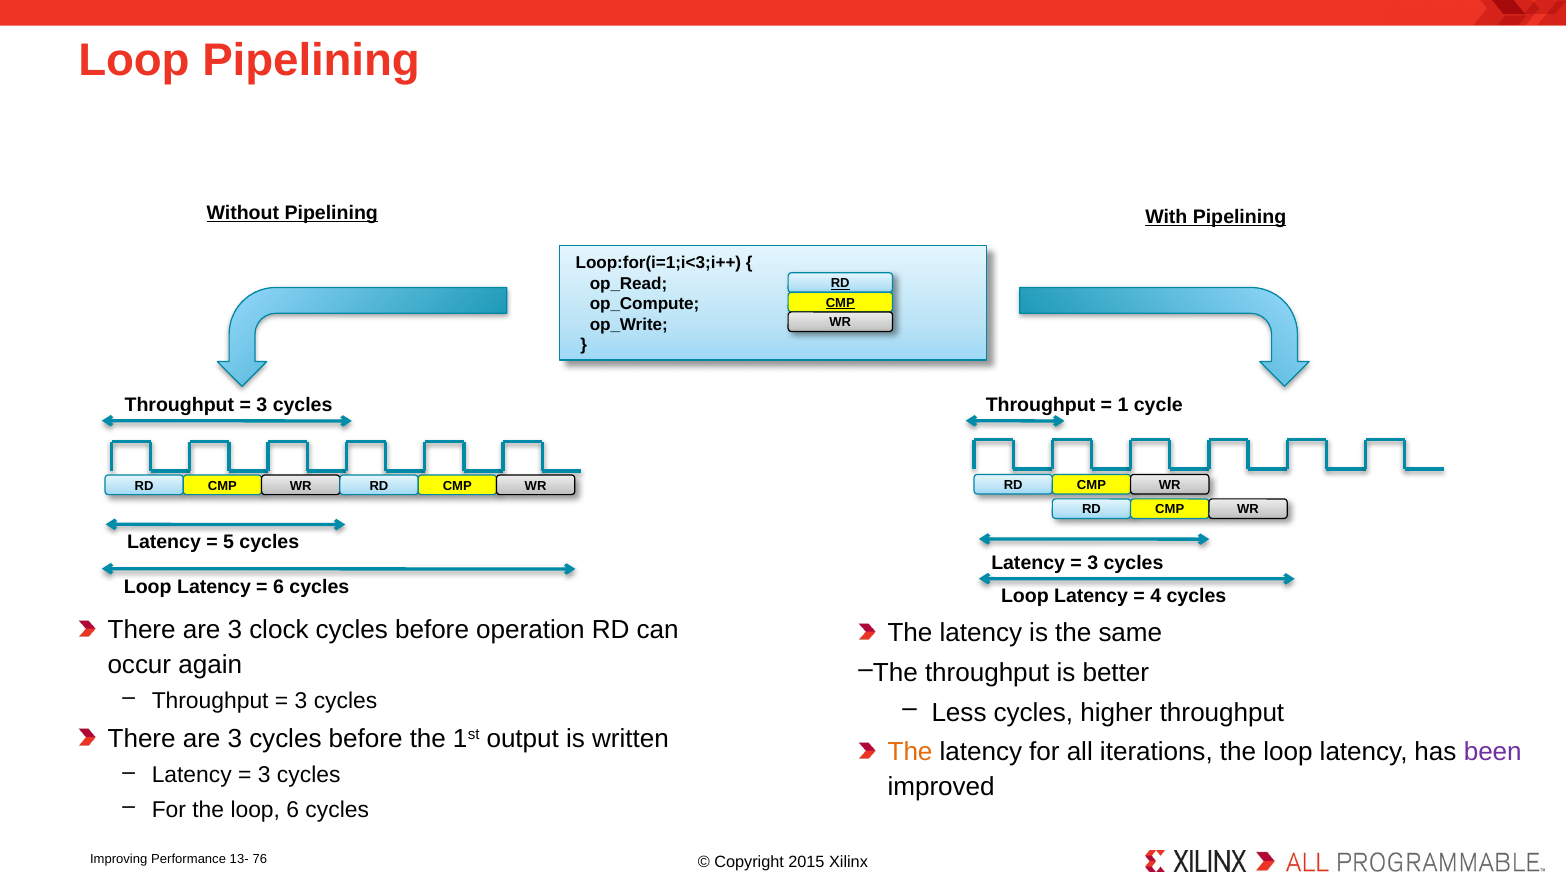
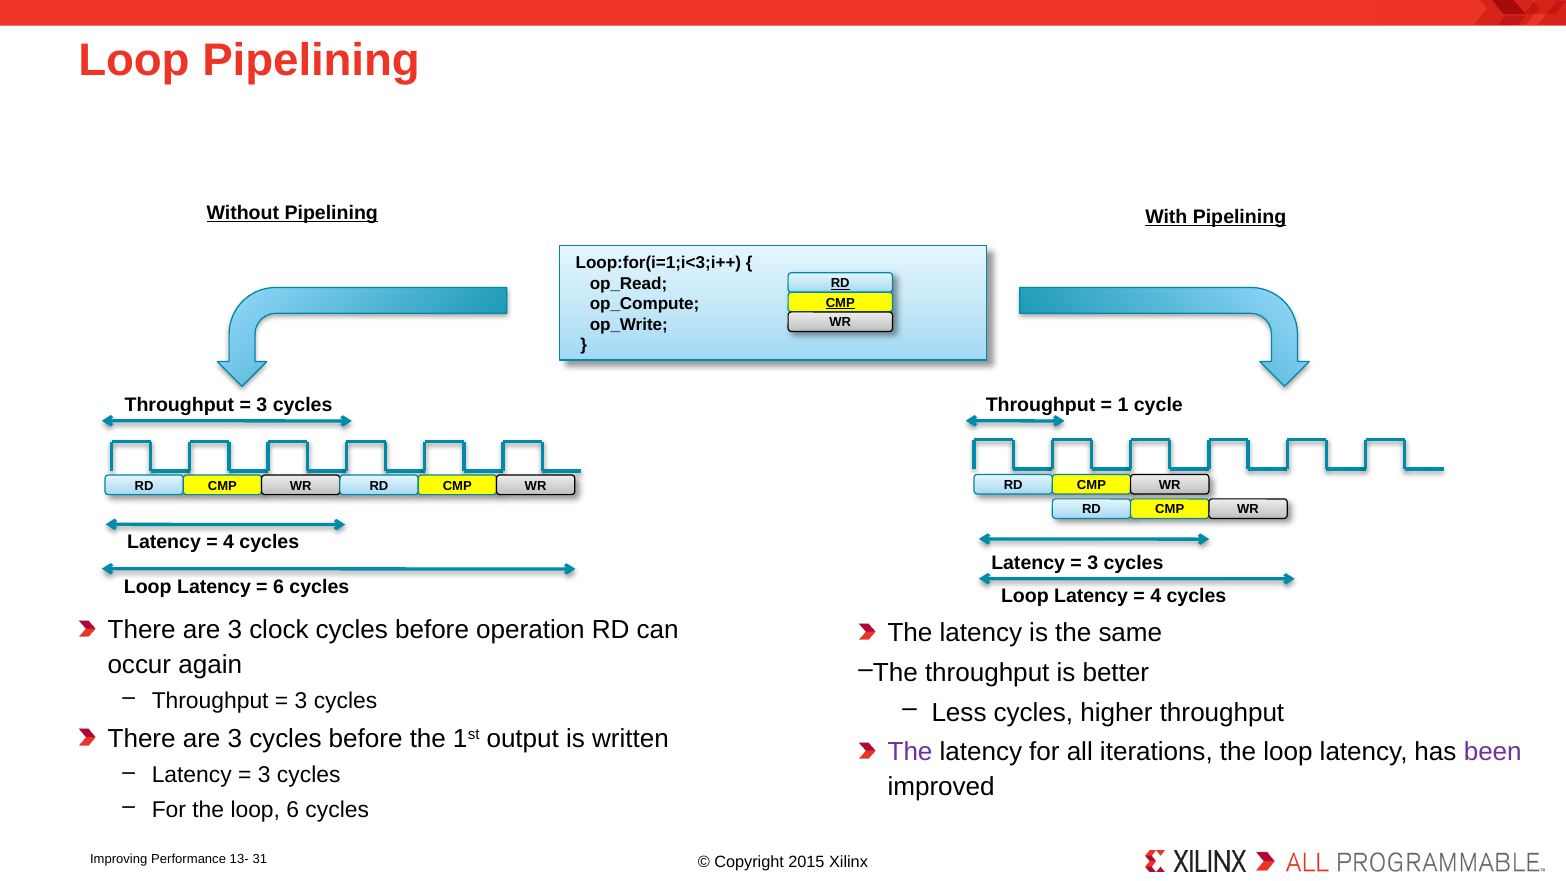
5: 5 -> 4 (229, 542)
The colour: orange -> purple (910, 752)
76: 76 -> 31 (260, 860)
